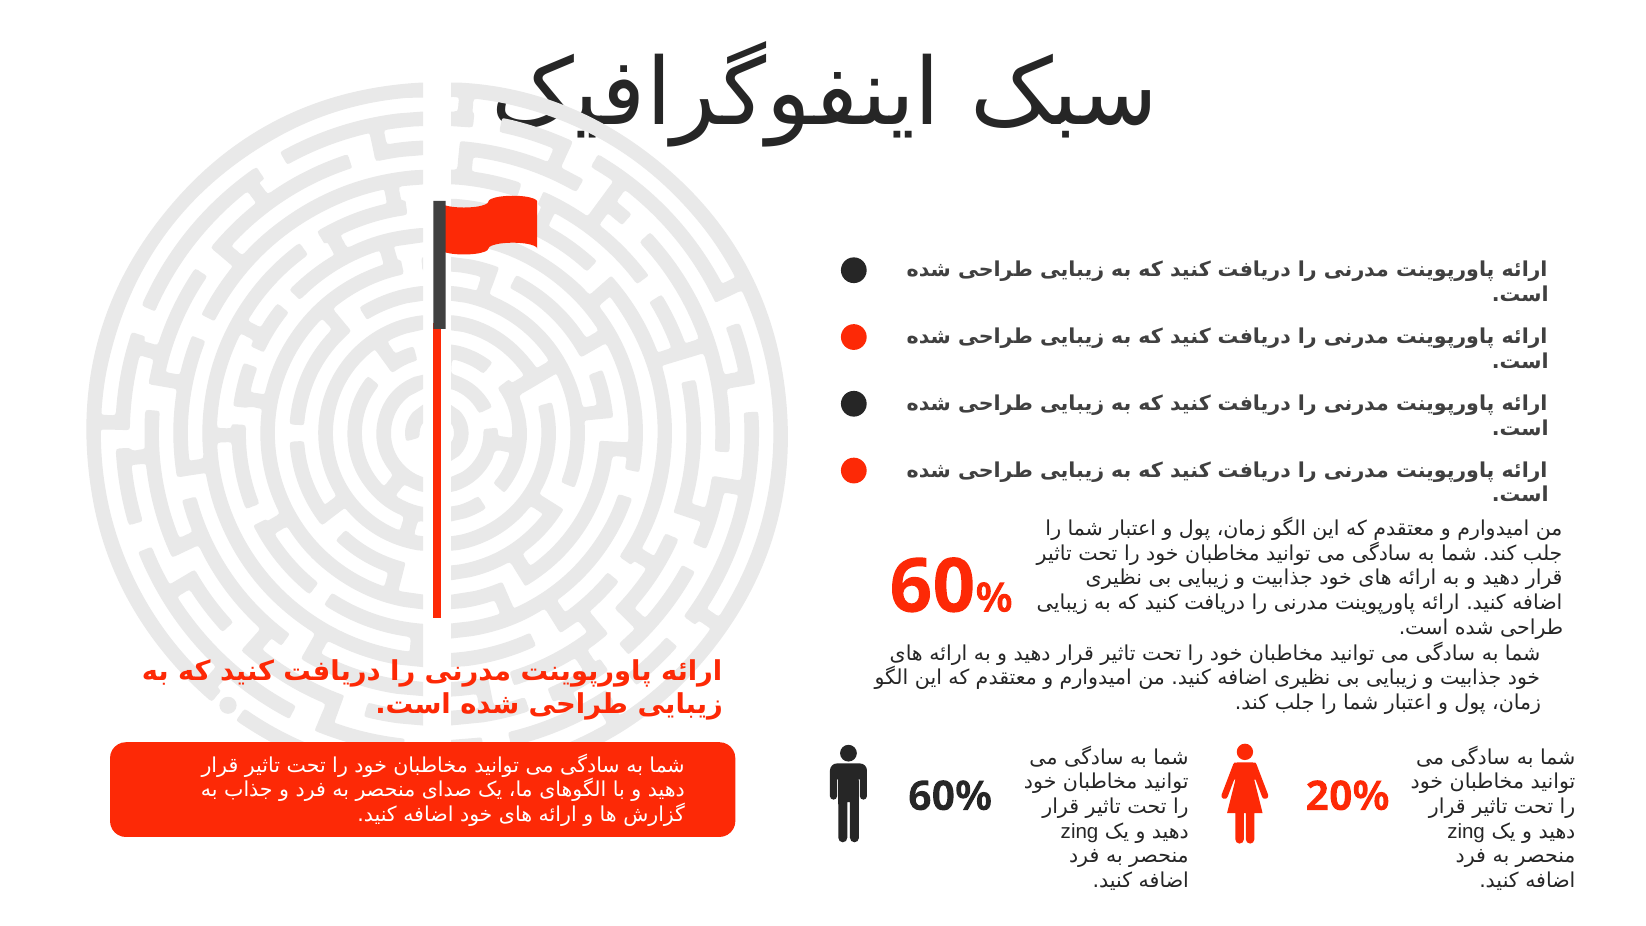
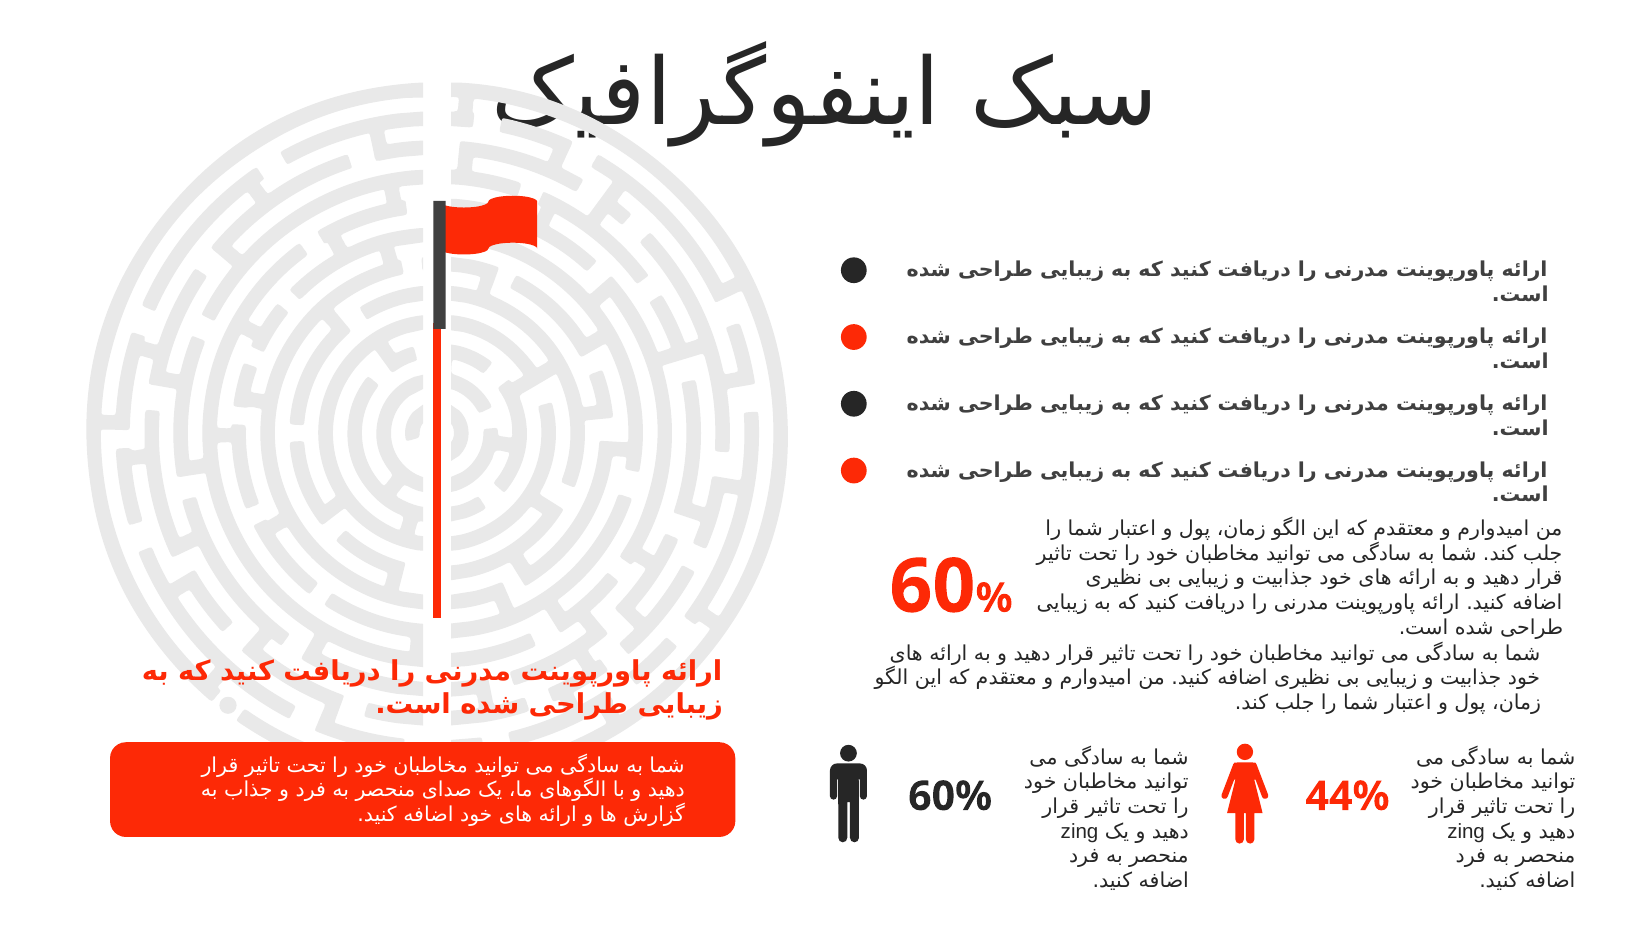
20%: 20% -> 44% (1348, 796)
